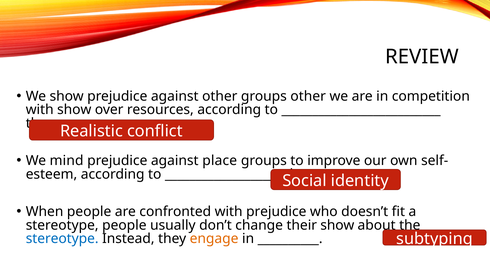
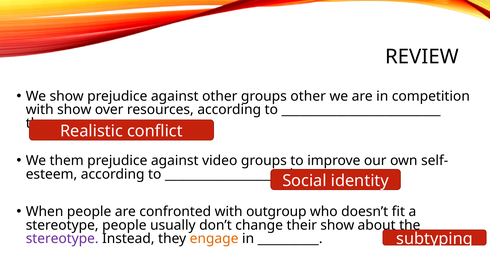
mind: mind -> them (67, 161)
place: place -> video (220, 161)
with prejudice: prejudice -> outgroup (276, 211)
stereotype colour: blue -> purple (62, 238)
